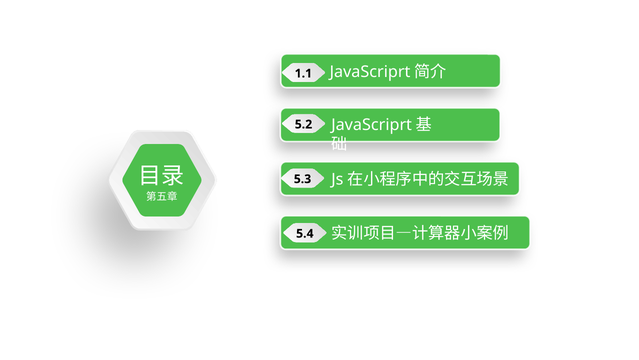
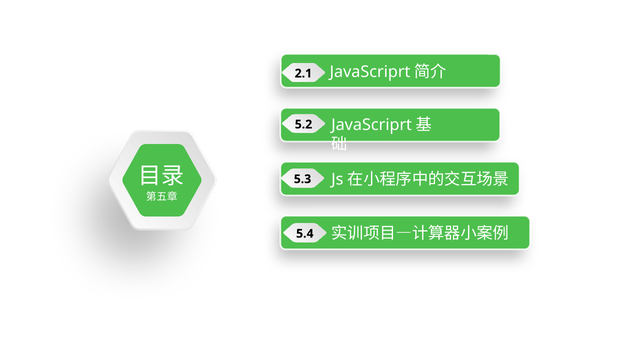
1.1: 1.1 -> 2.1 (303, 73)
